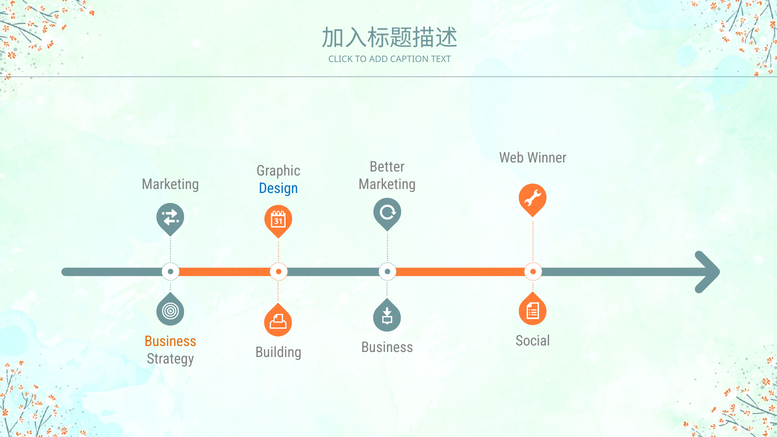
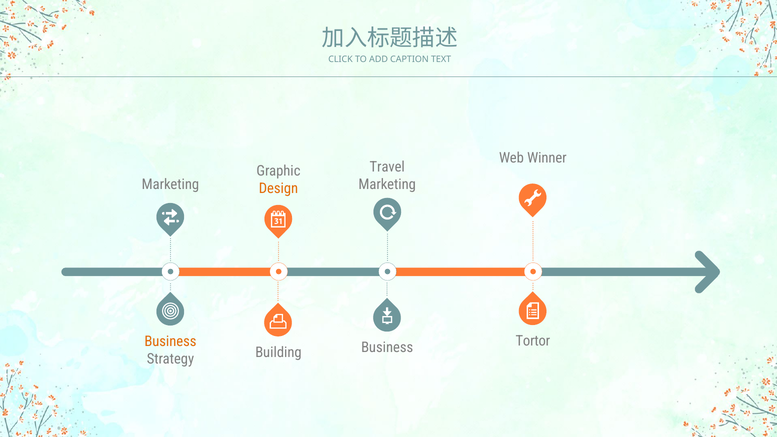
Better: Better -> Travel (387, 167)
Design colour: blue -> orange (278, 189)
Social: Social -> Tortor (533, 341)
